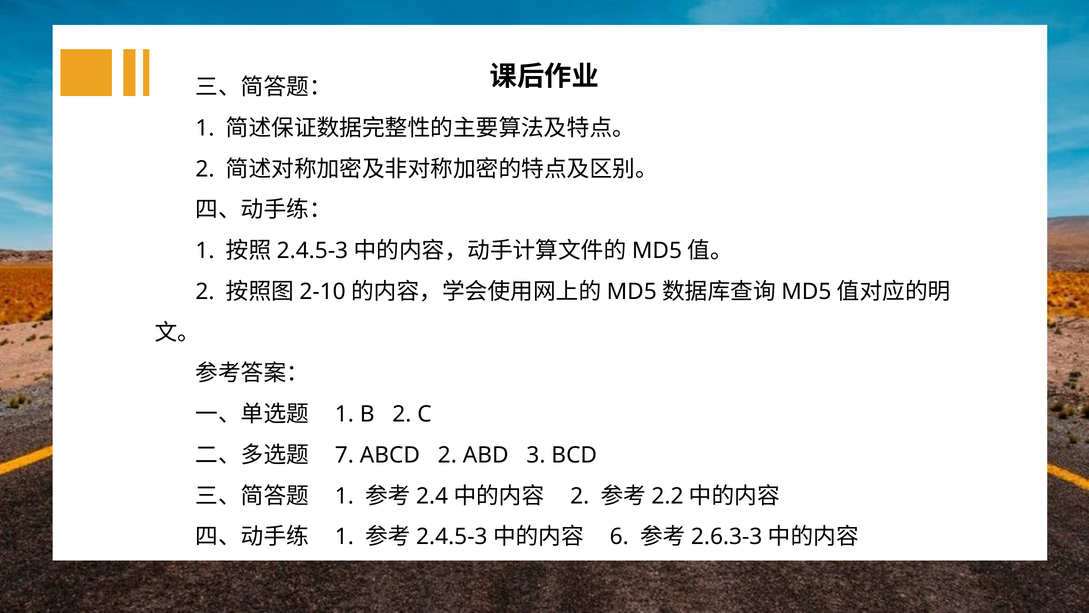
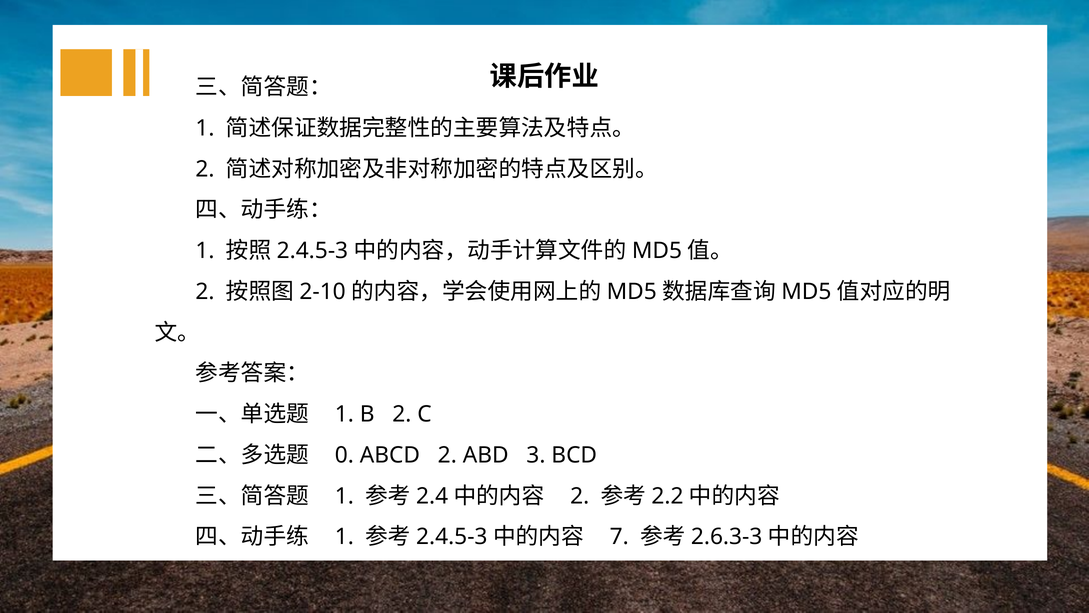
7: 7 -> 0 (344, 455)
6: 6 -> 7 (619, 537)
